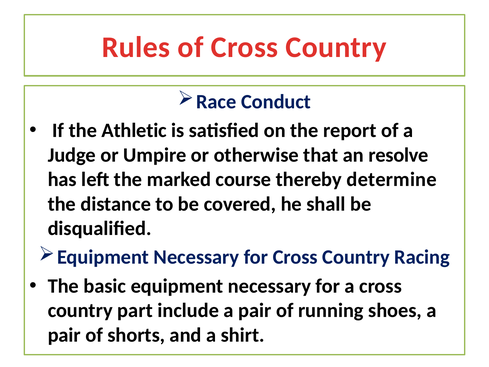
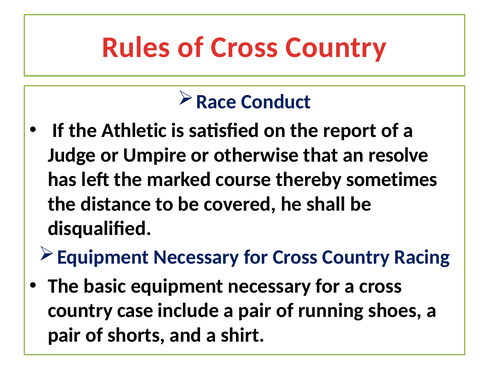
determine: determine -> sometimes (392, 179)
part: part -> case (135, 310)
